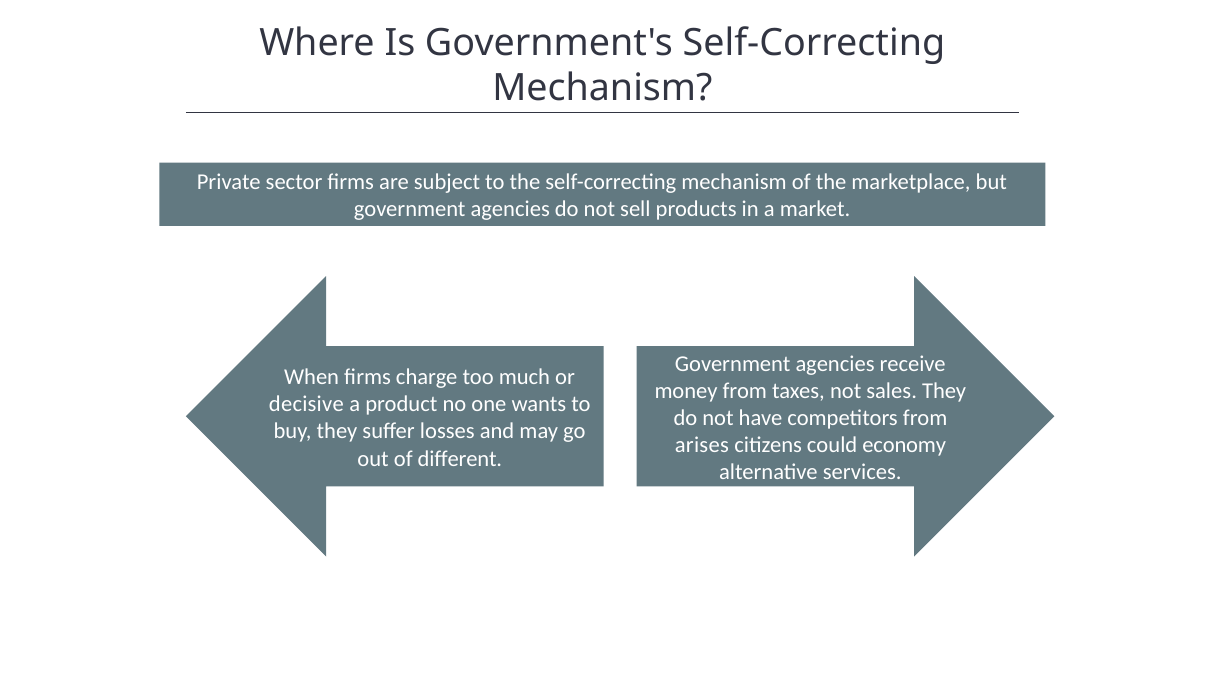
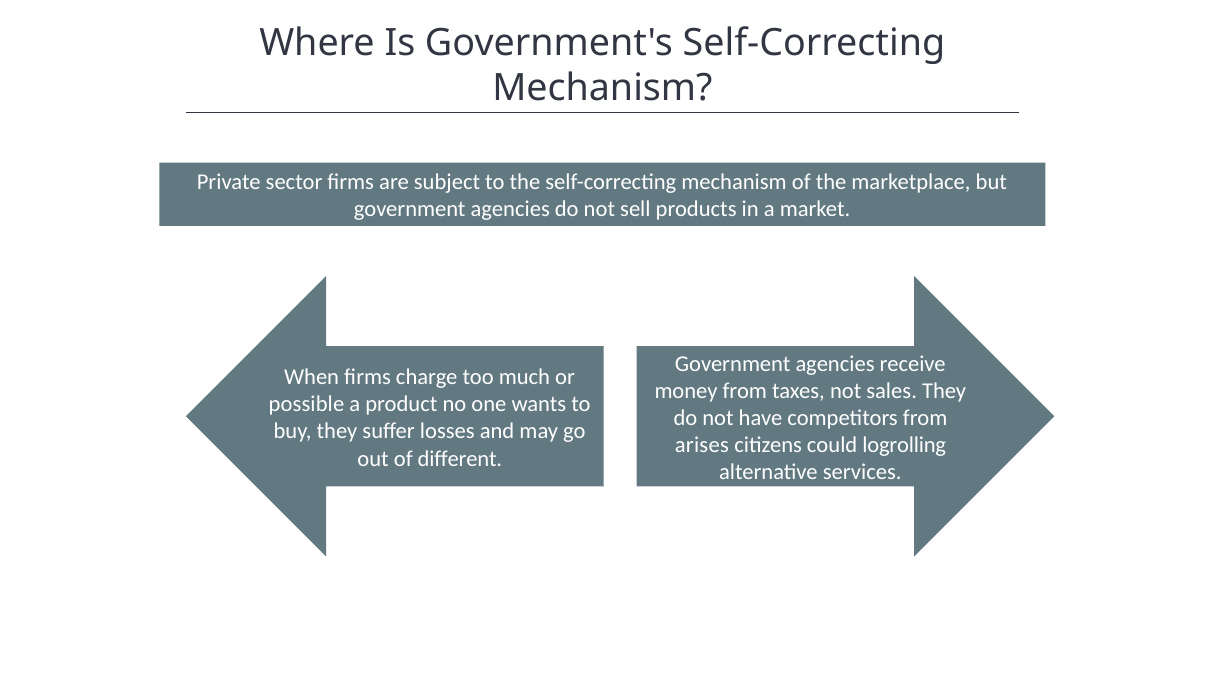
decisive: decisive -> possible (306, 404)
economy: economy -> logrolling (904, 445)
